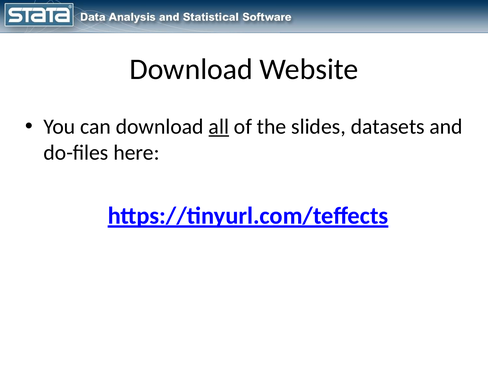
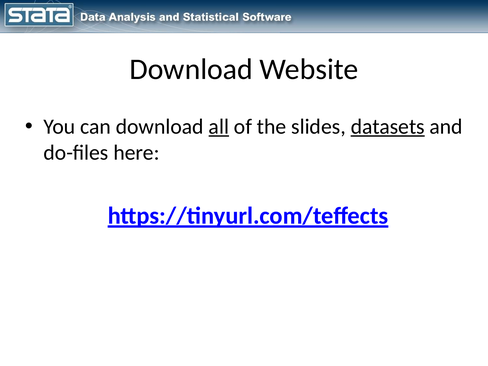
datasets underline: none -> present (388, 127)
